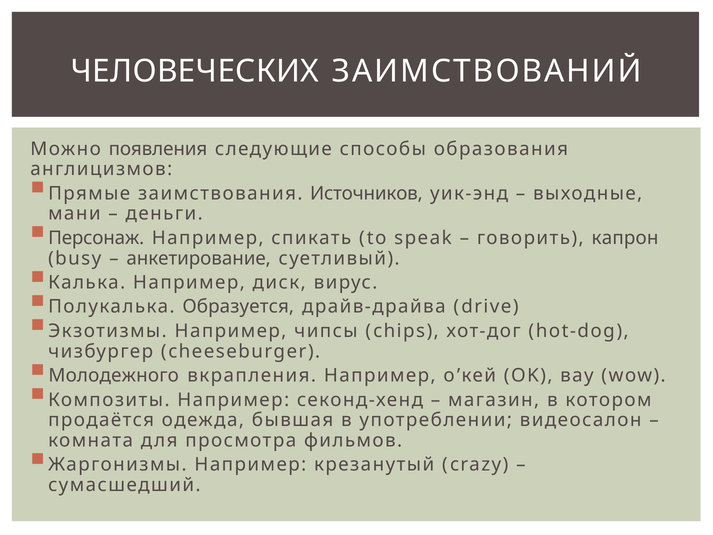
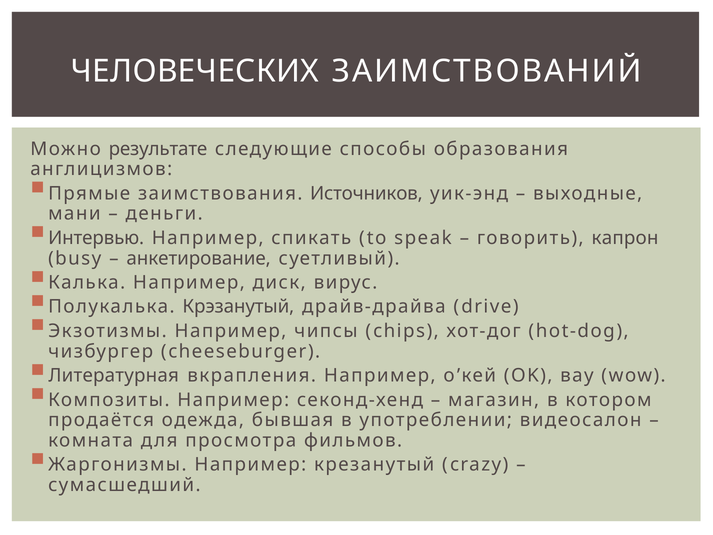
появления: появления -> результате (158, 149)
Персонаж: Персонаж -> Интервью (96, 238)
Образуется: Образуется -> Крэзанутый (238, 307)
Молодежного: Молодежного -> Литературная (114, 375)
